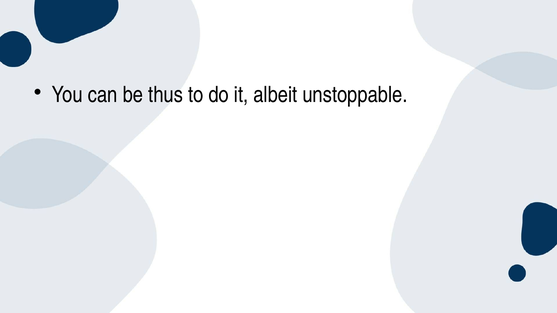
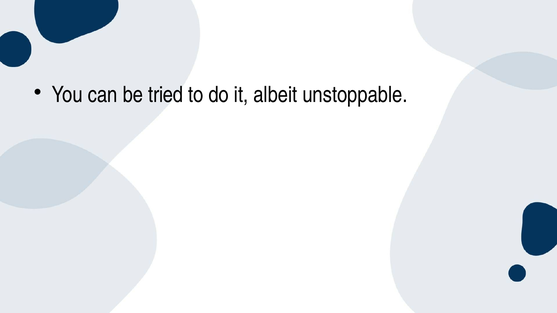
thus: thus -> tried (166, 95)
